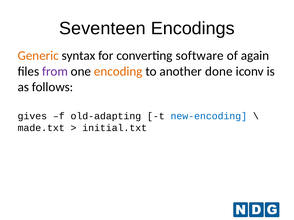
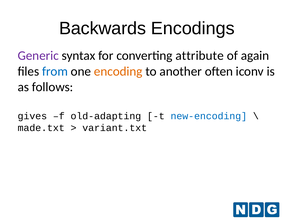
Seventeen: Seventeen -> Backwards (103, 28)
Generic colour: orange -> purple (38, 56)
software: software -> attribute (200, 56)
from colour: purple -> blue (55, 71)
done: done -> often (219, 71)
initial.txt: initial.txt -> variant.txt (115, 128)
